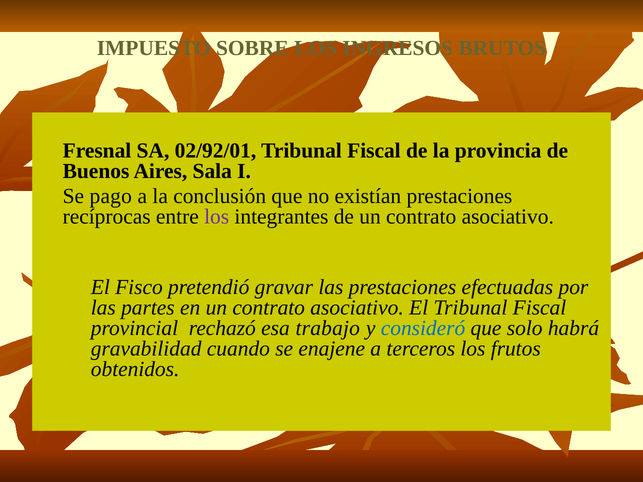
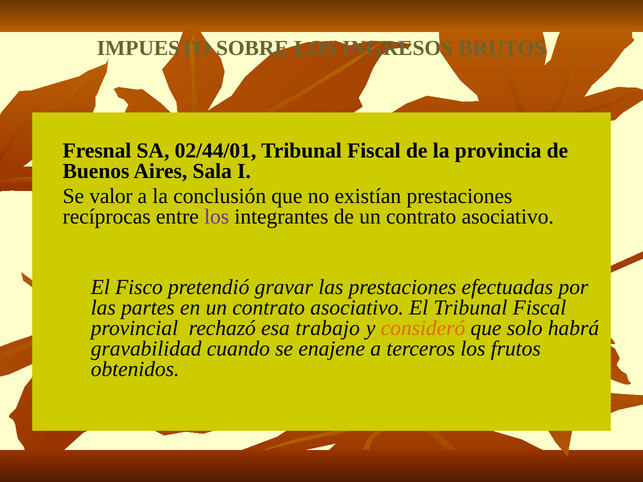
02/92/01: 02/92/01 -> 02/44/01 (215, 151)
pago: pago -> valor (111, 196)
consideró colour: blue -> orange (423, 328)
